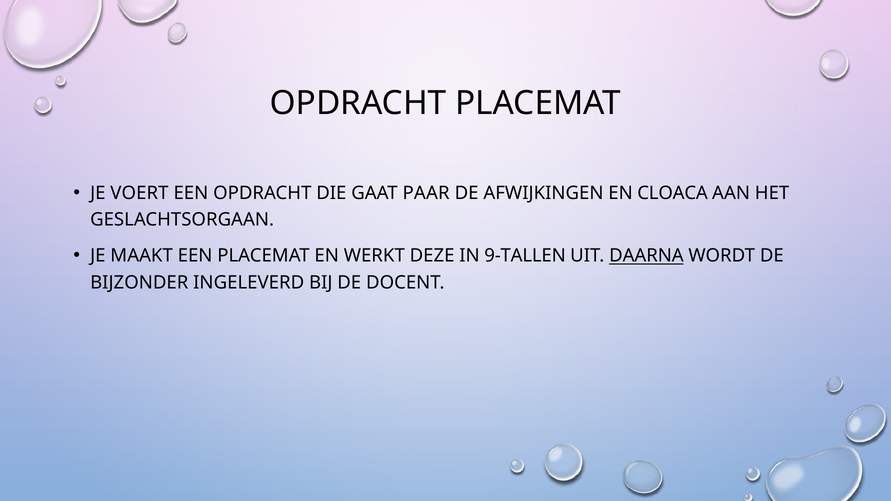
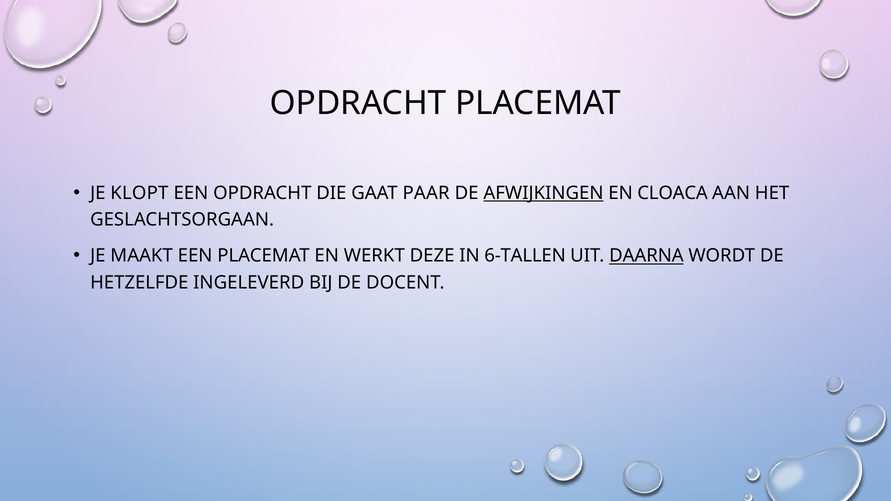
VOERT: VOERT -> KLOPT (139, 193)
AFWIJKINGEN underline: none -> present (544, 193)
9-TALLEN: 9-TALLEN -> 6-TALLEN (525, 256)
BIJZONDER: BIJZONDER -> HETZELFDE (139, 283)
